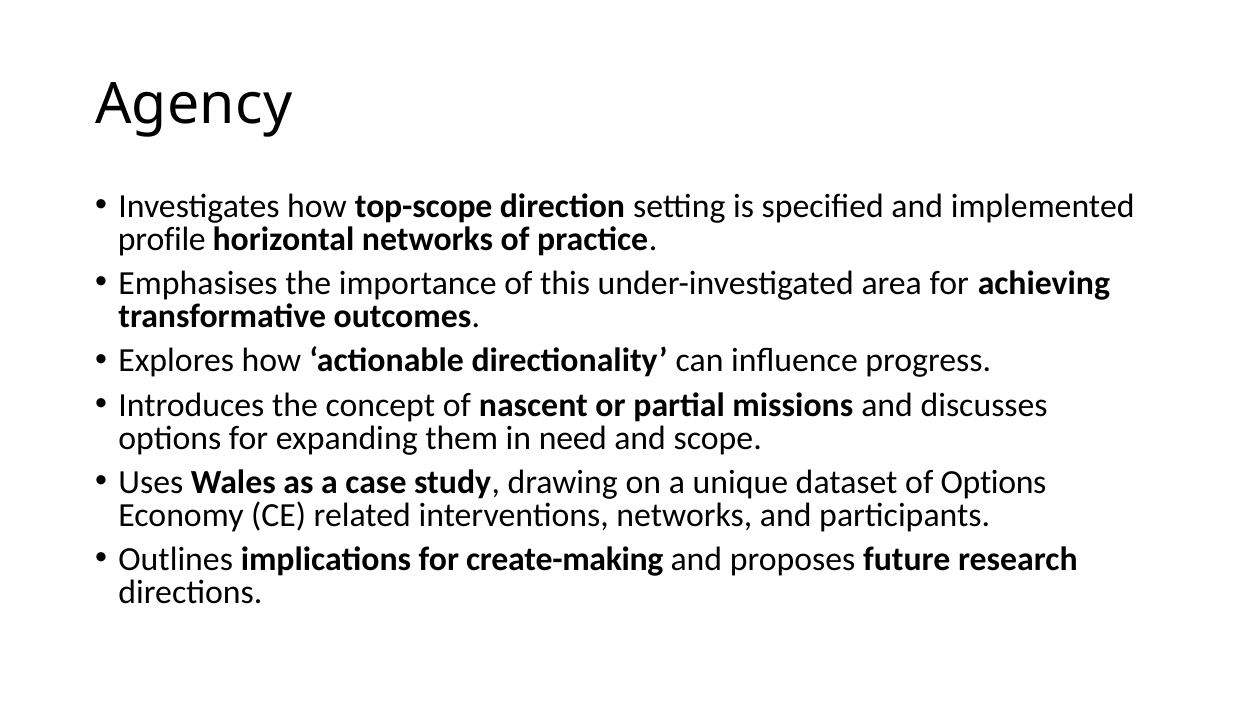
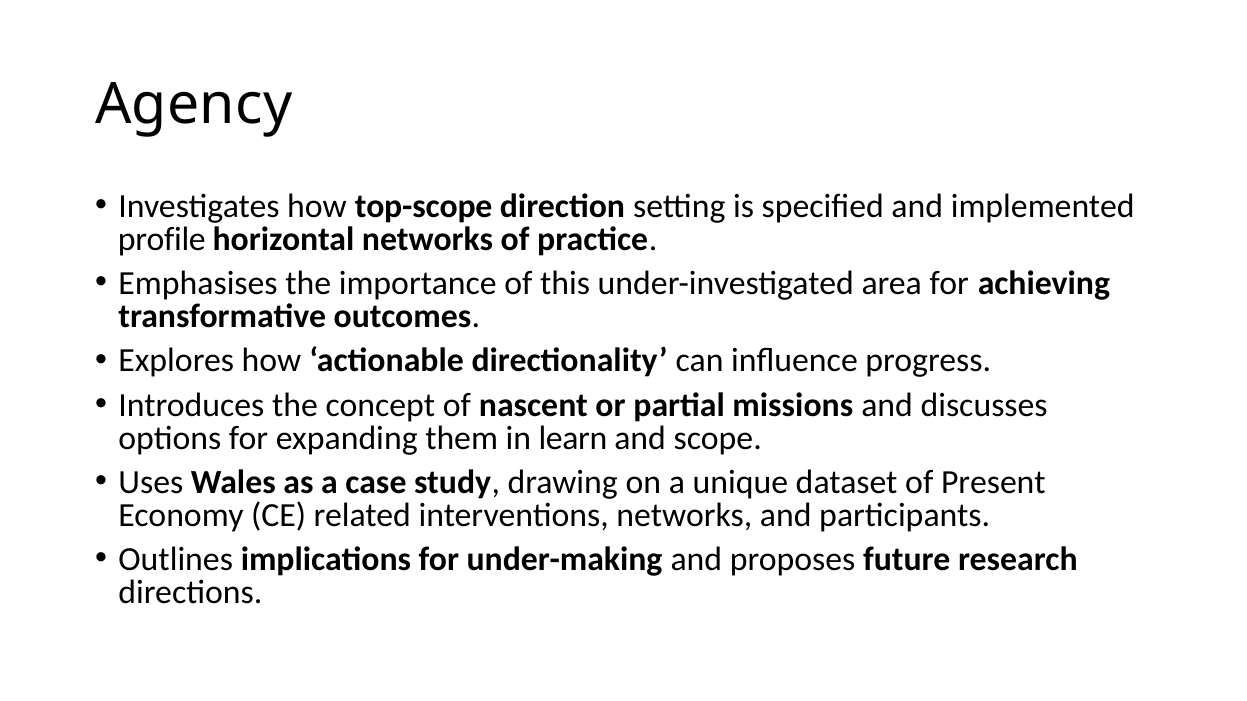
need: need -> learn (573, 438)
of Options: Options -> Present (993, 483)
create-making: create-making -> under-making (565, 560)
